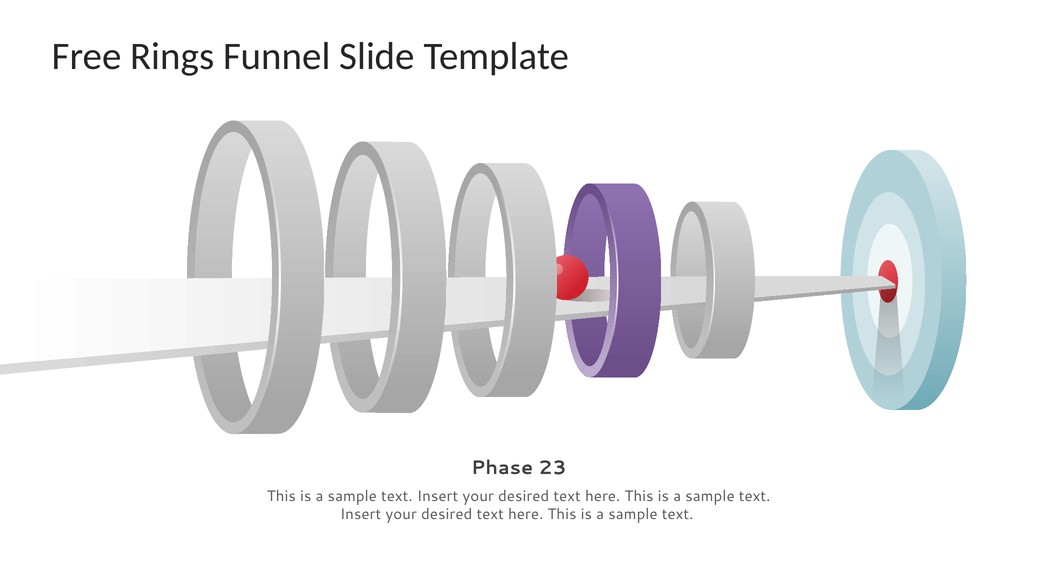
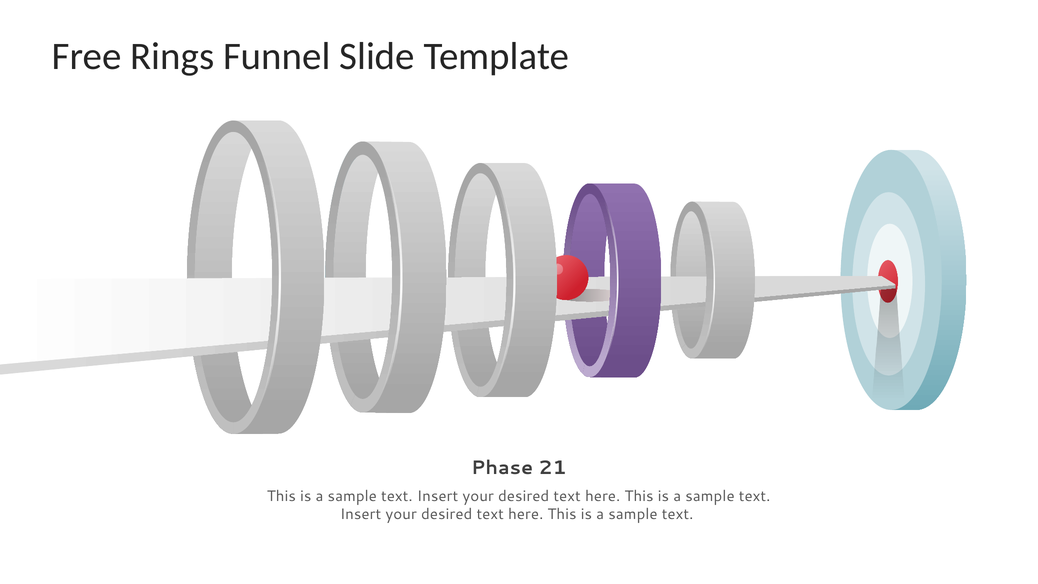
23: 23 -> 21 (552, 468)
